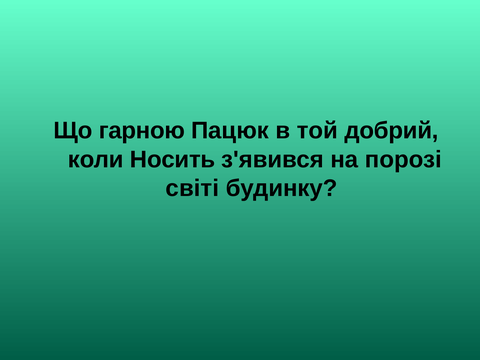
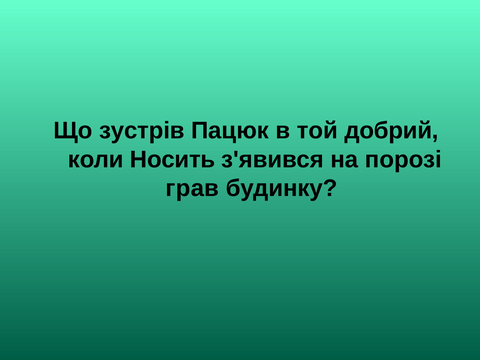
гарною: гарною -> зустрів (142, 131)
світі: світі -> грав (192, 188)
